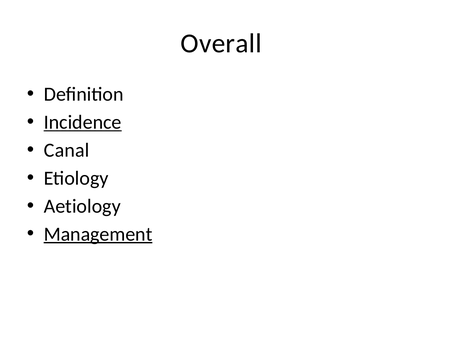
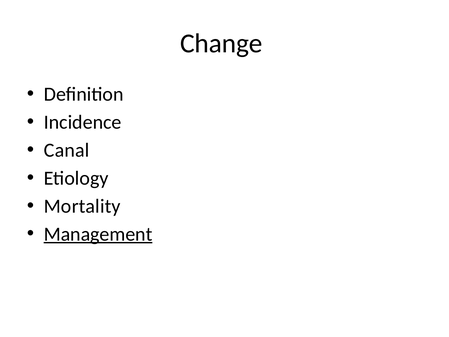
Overall: Overall -> Change (221, 43)
Incidence underline: present -> none (83, 122)
Aetiology: Aetiology -> Mortality (82, 206)
